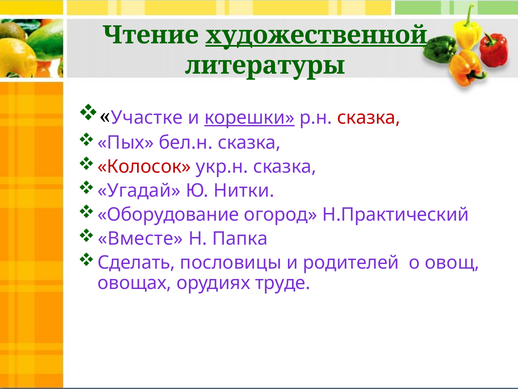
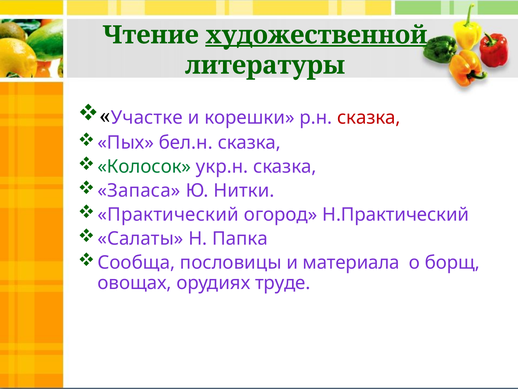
корешки underline: present -> none (249, 117)
Колосок colour: red -> green (144, 166)
Угадай: Угадай -> Запаса (139, 190)
Оборудование: Оборудование -> Практический (168, 214)
Вместе: Вместе -> Салаты (140, 238)
Сделать: Сделать -> Сообща (136, 262)
родителей: родителей -> материала (351, 262)
овощ: овощ -> борщ (452, 262)
